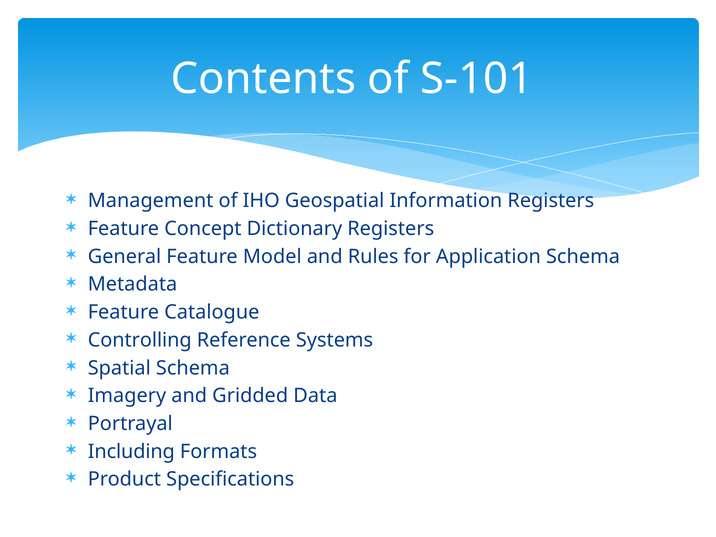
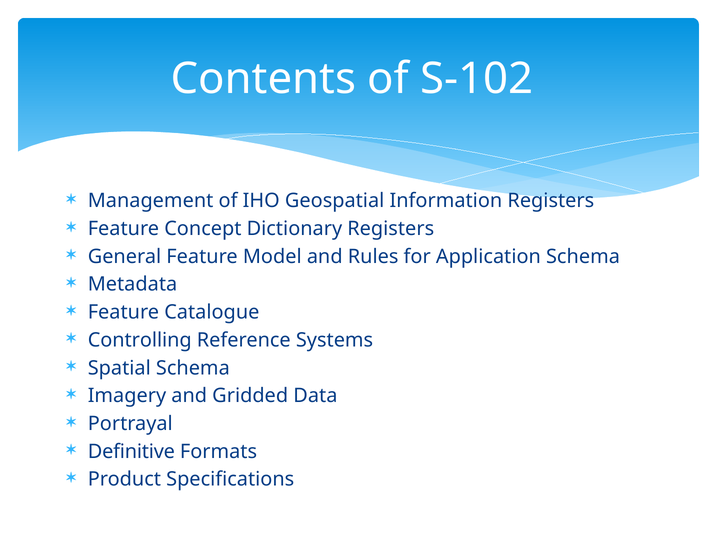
S-101: S-101 -> S-102 (477, 79)
Including: Including -> Definitive (131, 452)
